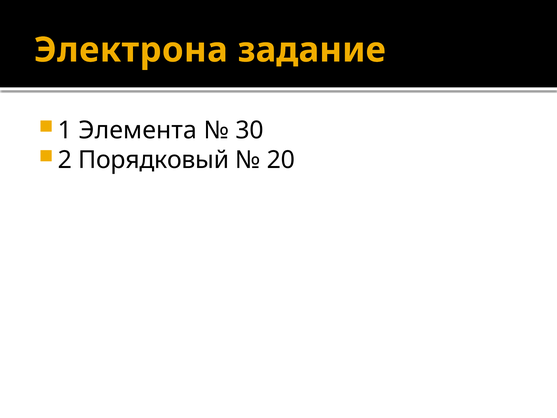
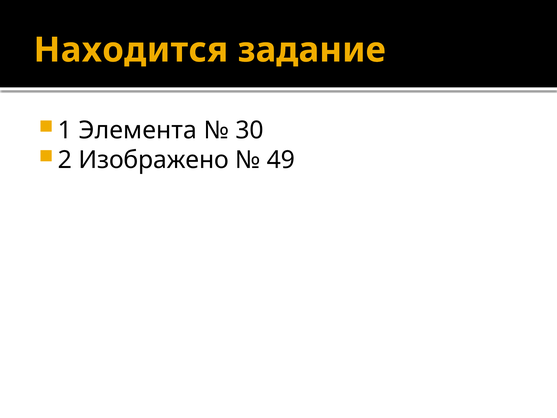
Электрона: Электрона -> Находится (131, 50)
Порядковый: Порядковый -> Изображено (154, 160)
20: 20 -> 49 (281, 160)
